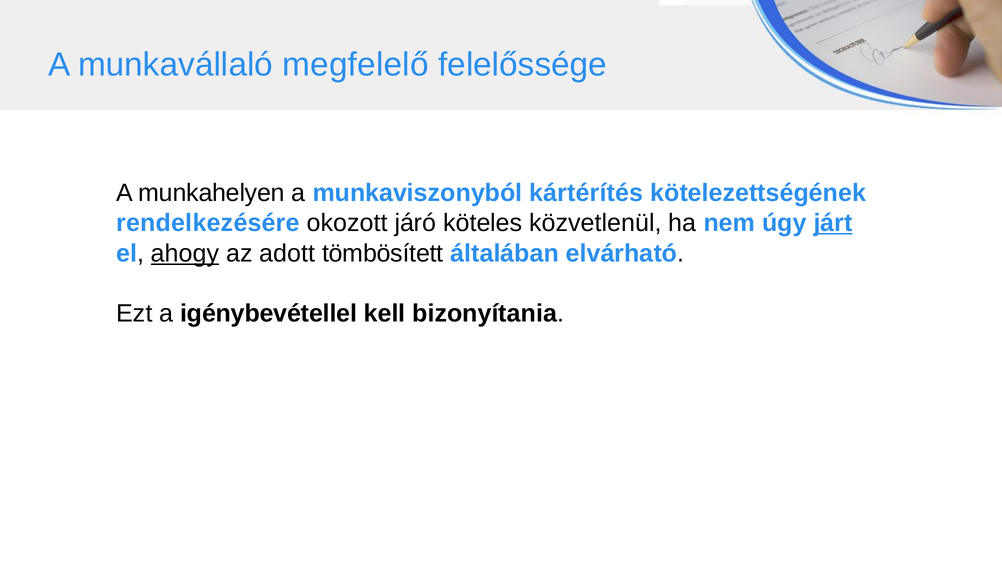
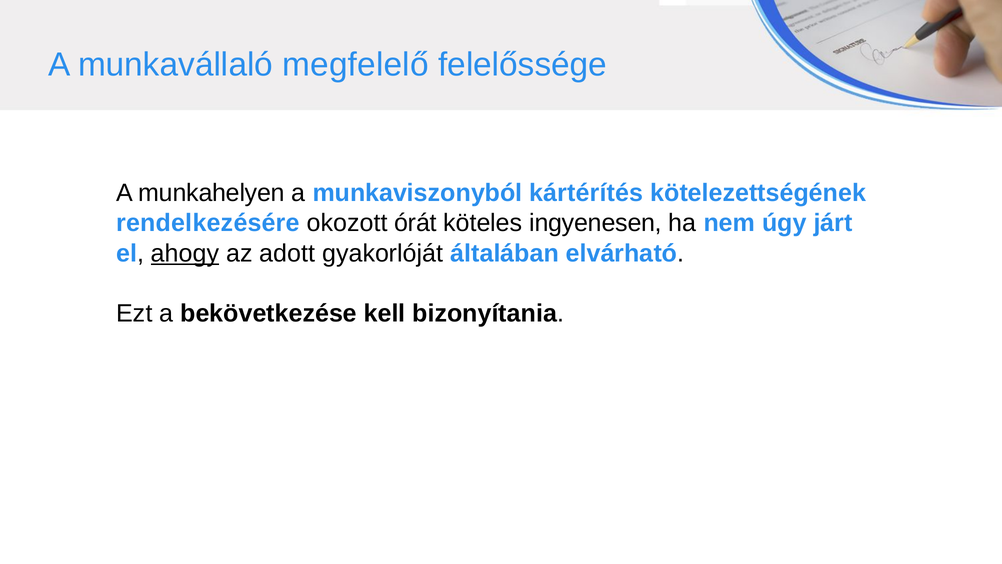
járó: járó -> órát (416, 223)
közvetlenül: közvetlenül -> ingyenesen (596, 223)
járt underline: present -> none (833, 223)
tömbösített: tömbösített -> gyakorlóját (383, 253)
igénybevétellel: igénybevétellel -> bekövetkezése (269, 313)
